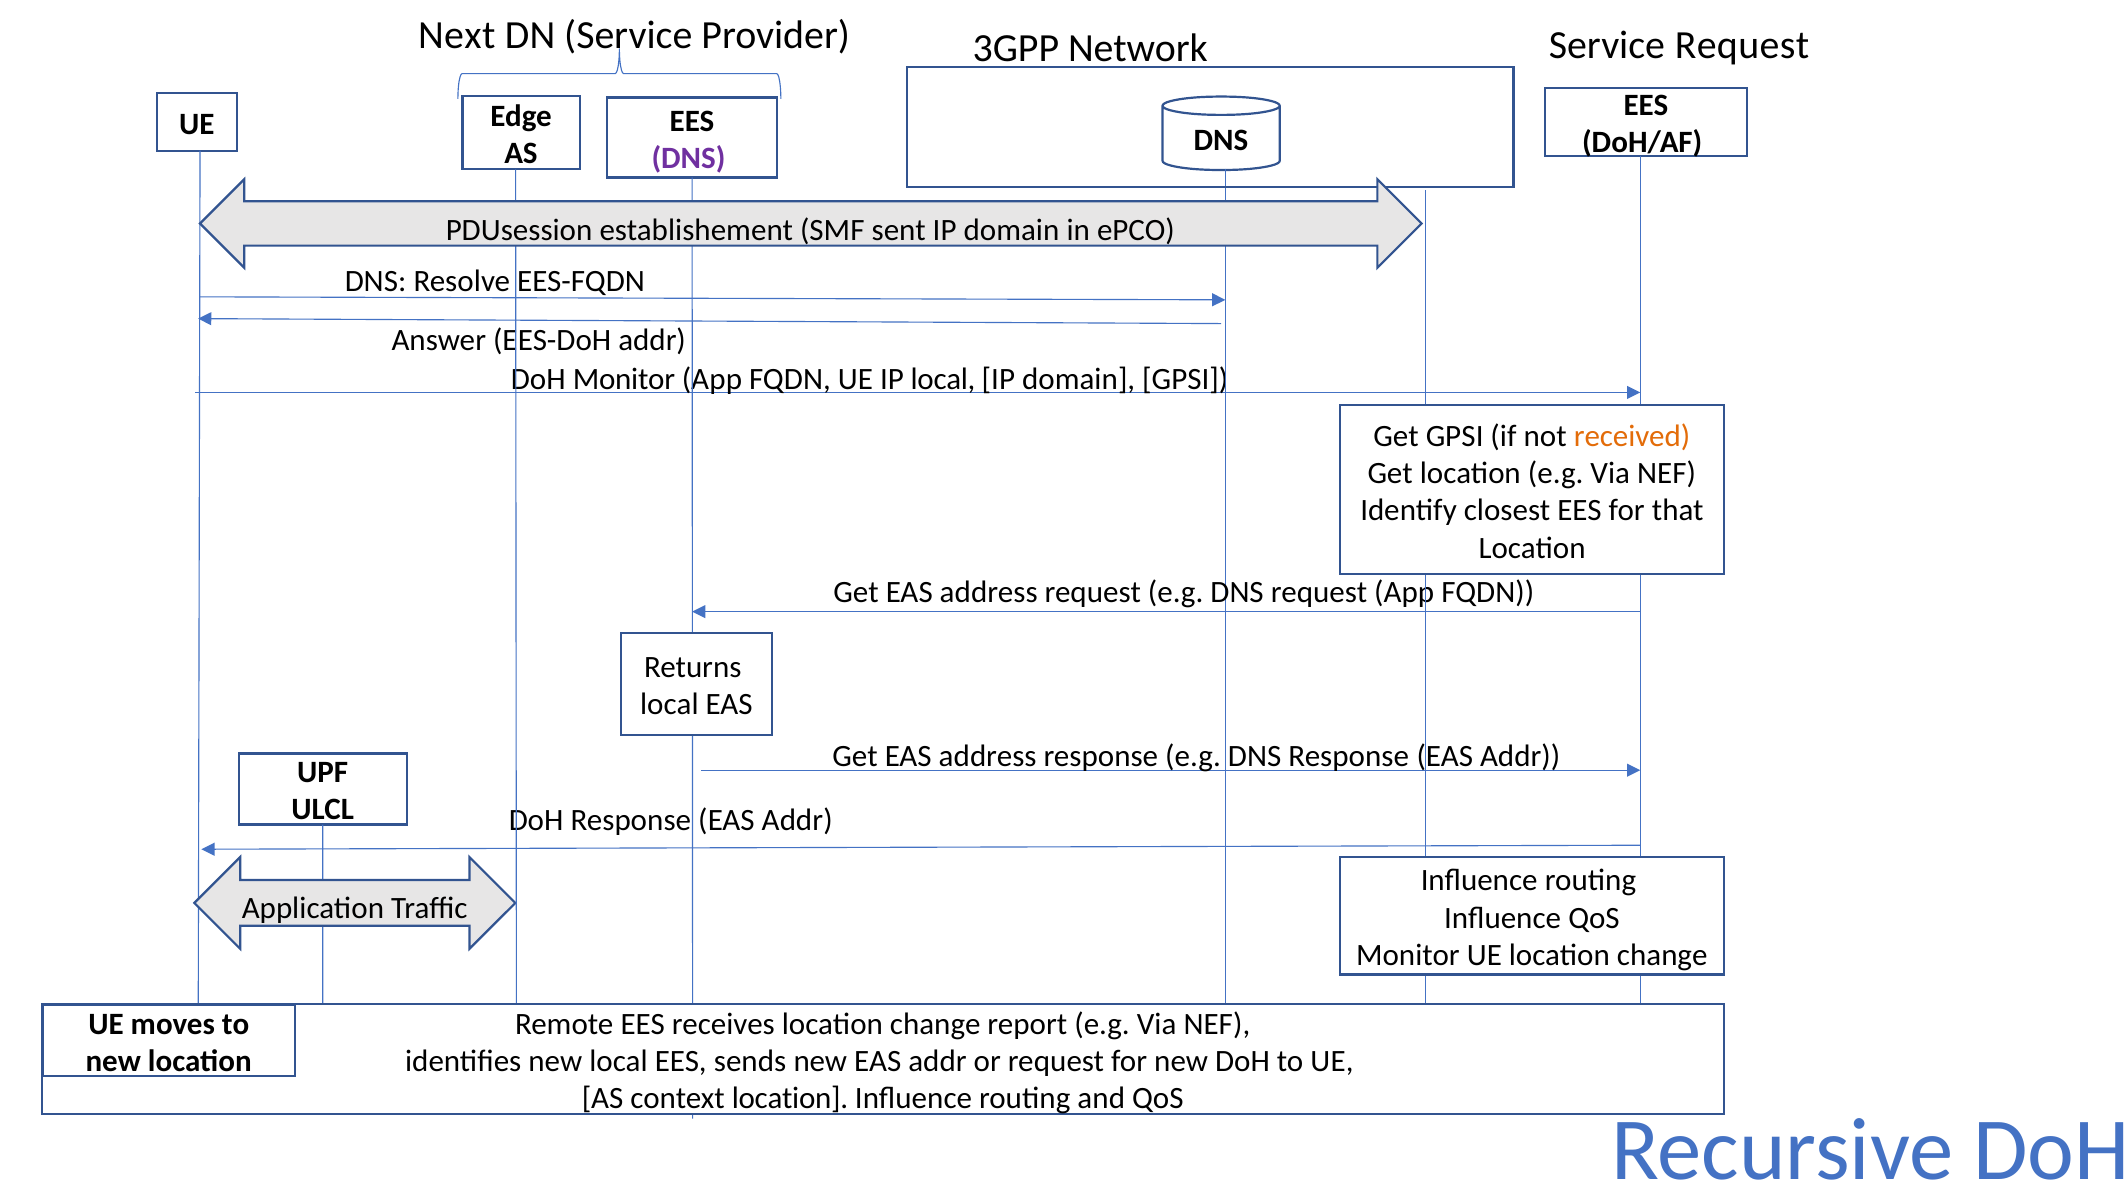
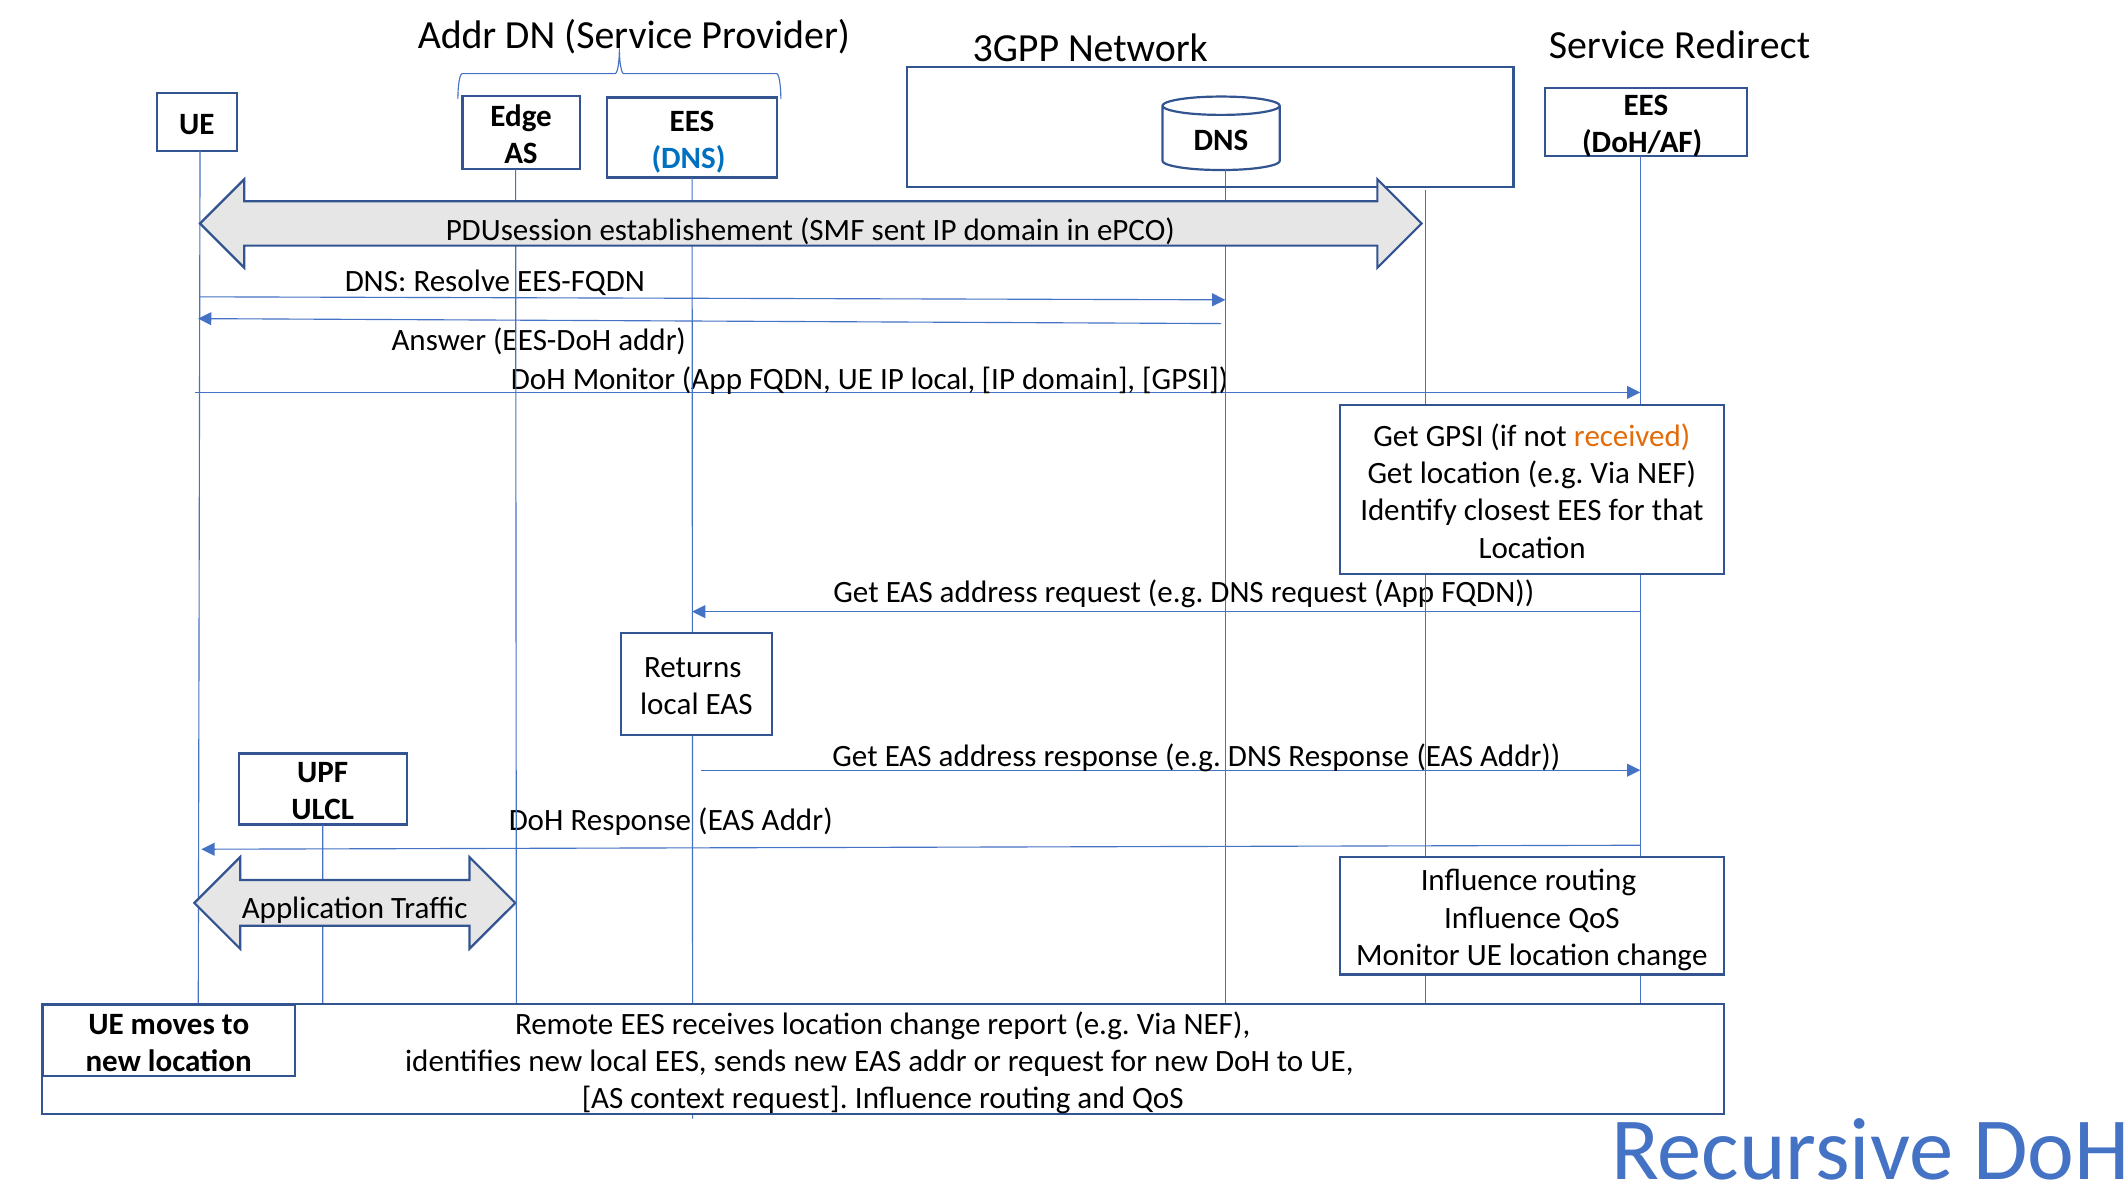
Next: Next -> Addr (457, 36)
Service Request: Request -> Redirect (1742, 45)
DNS colour: purple -> blue (688, 158)
context location: location -> request (790, 1099)
